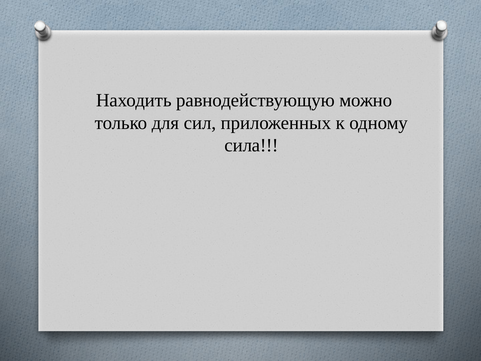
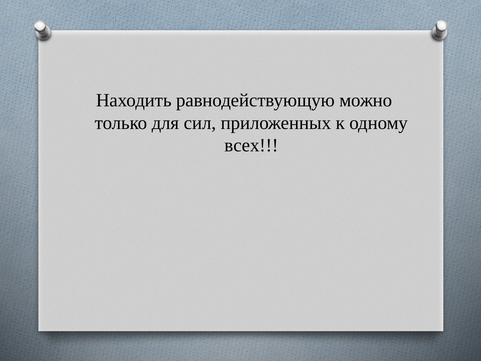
сила: сила -> всех (251, 145)
